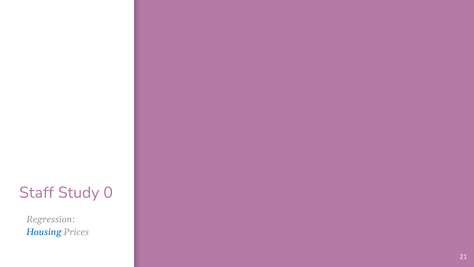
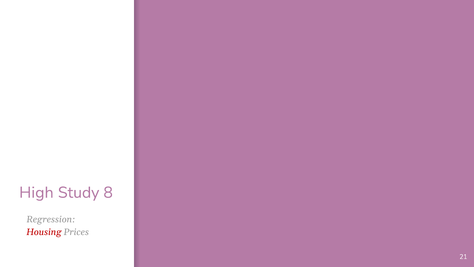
Staff: Staff -> High (36, 192)
0: 0 -> 8 (108, 192)
Housing colour: blue -> red (44, 232)
